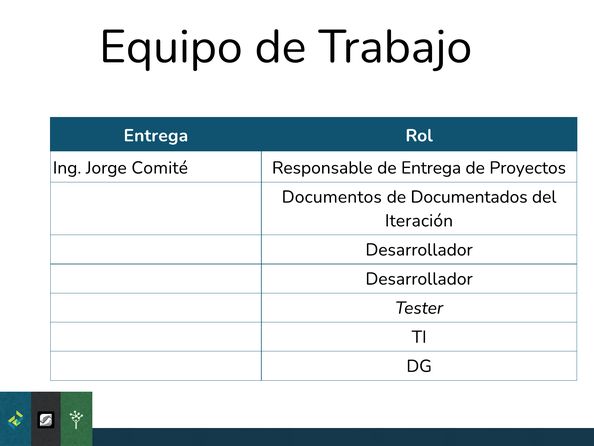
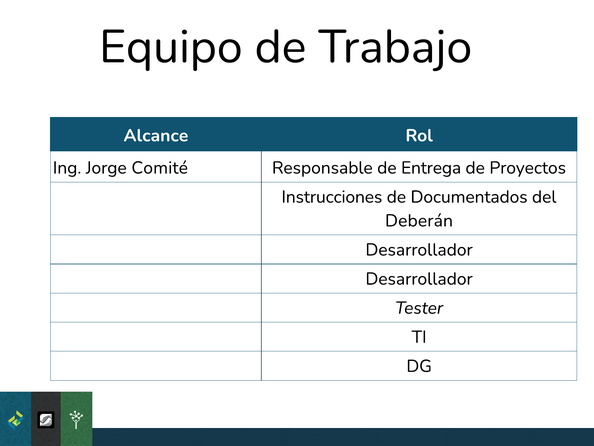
Entrega: Entrega -> Alcance (156, 135)
Documentos: Documentos -> Instrucciones (332, 197)
Iteración: Iteración -> Deberán (419, 220)
